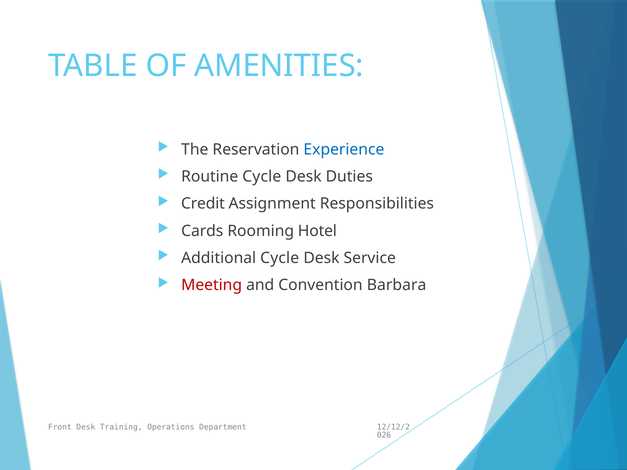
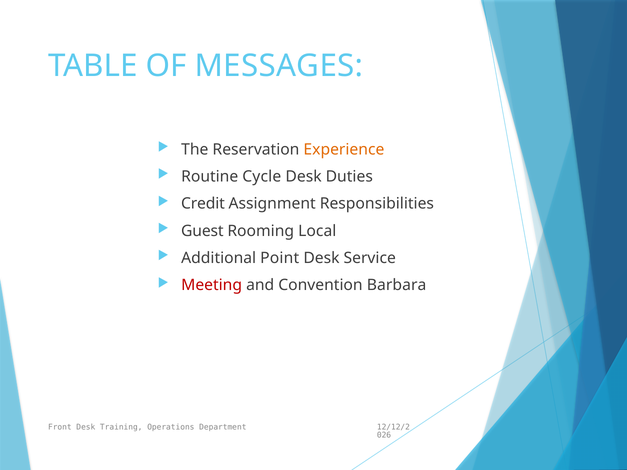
AMENITIES: AMENITIES -> MESSAGES (279, 66)
Experience colour: blue -> orange (344, 149)
Cards: Cards -> Guest (202, 231)
Hotel: Hotel -> Local (317, 231)
Additional Cycle: Cycle -> Point (280, 258)
